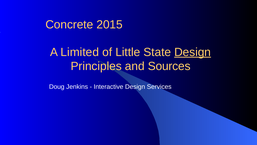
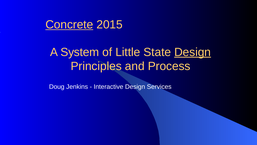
Concrete underline: none -> present (69, 25)
Limited: Limited -> System (80, 52)
Sources: Sources -> Process (169, 66)
